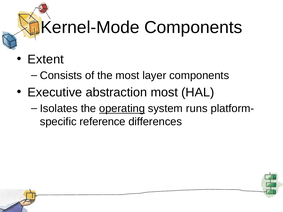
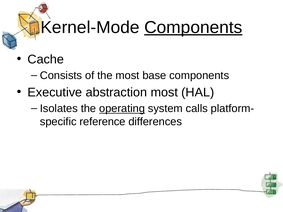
Components underline: none -> present (193, 27)
Extent: Extent -> Cache (46, 59)
layer: layer -> base (154, 76)
runs: runs -> calls (197, 109)
